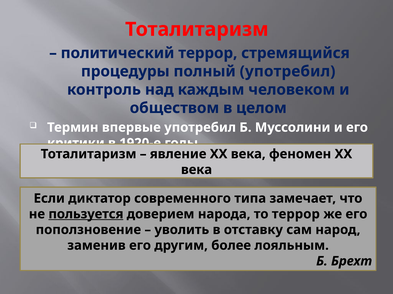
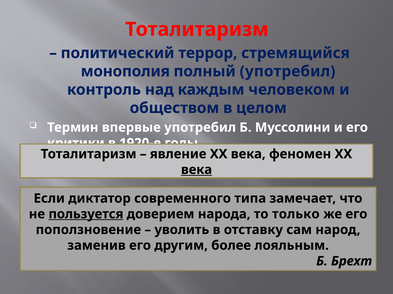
процедуры: процедуры -> монополия (125, 72)
века underline: none -> present (197, 170)
то террор: террор -> только (296, 215)
